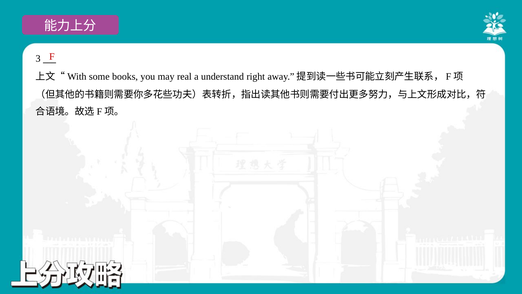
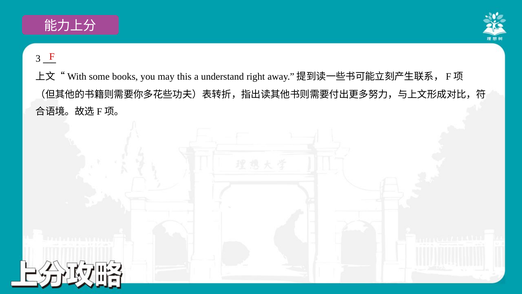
real: real -> this (184, 77)
